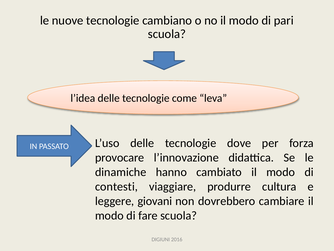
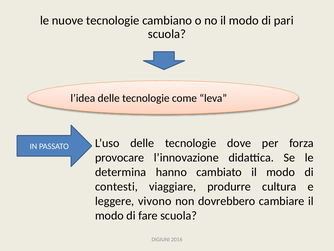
dinamiche: dinamiche -> determina (121, 172)
giovani: giovani -> vivono (155, 201)
